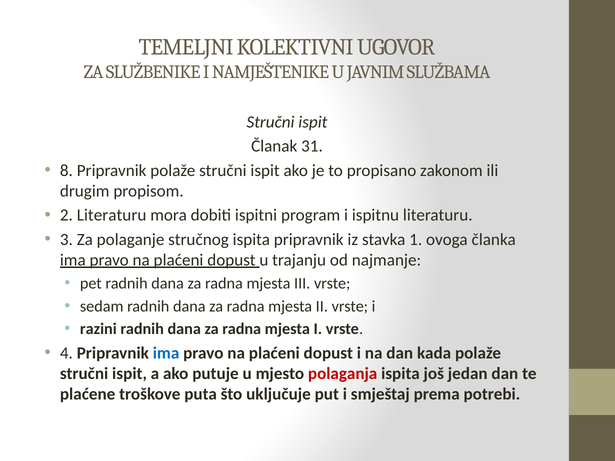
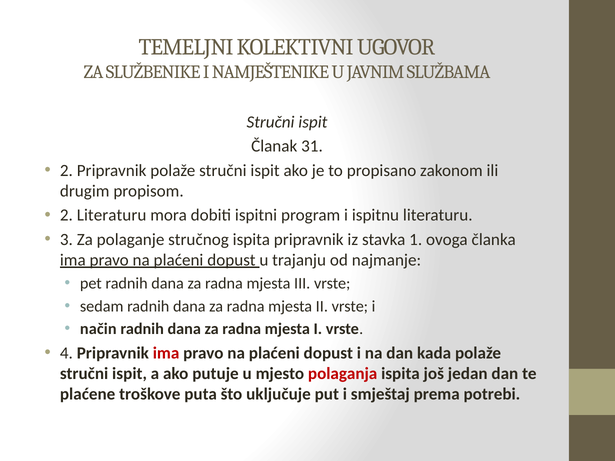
8: 8 -> 2 (66, 171)
razini: razini -> način (98, 329)
ima colour: blue -> red (166, 353)
